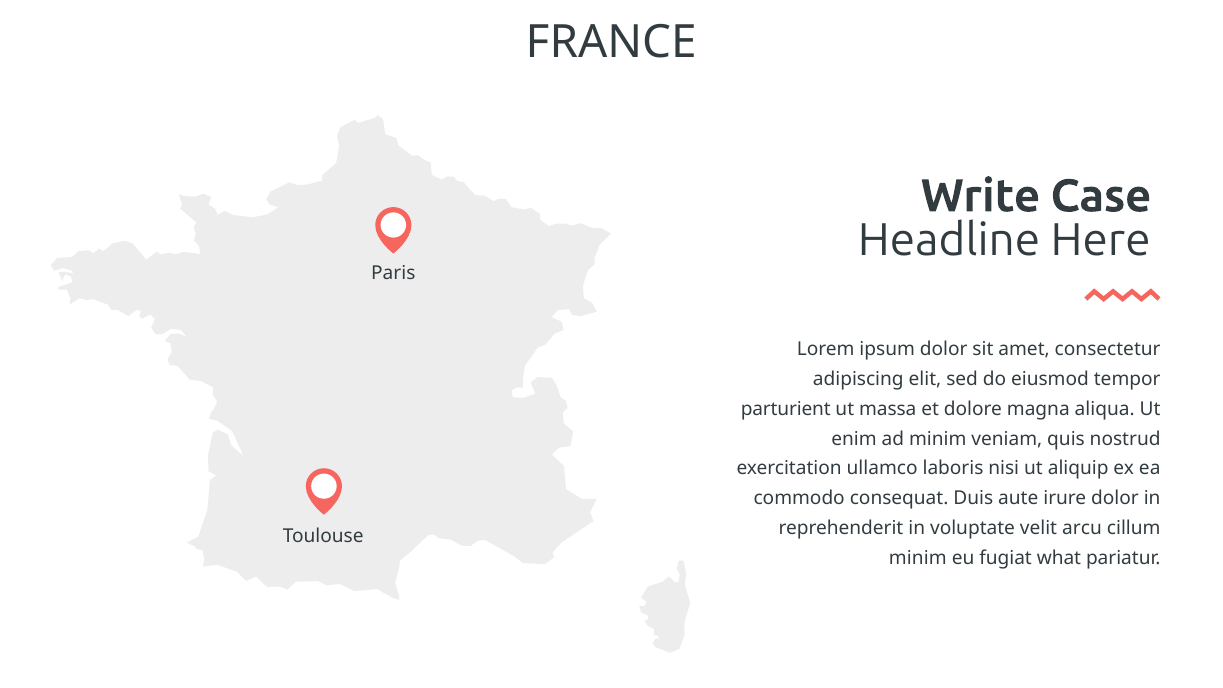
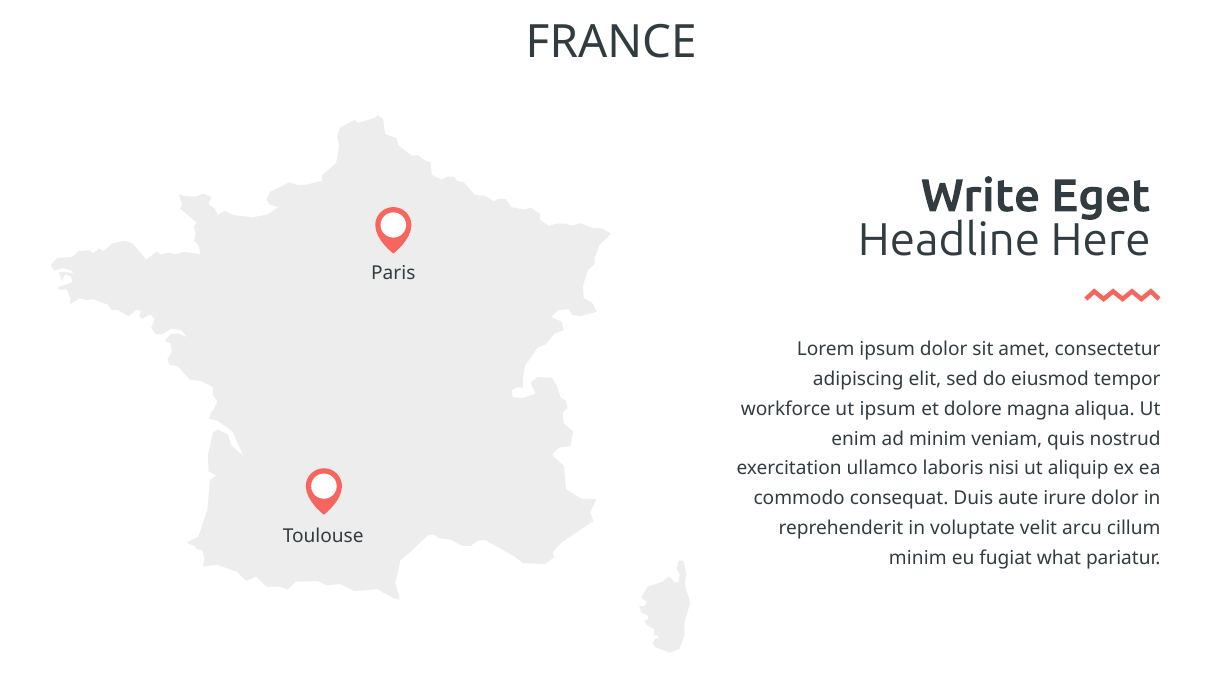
Case: Case -> Eget (1101, 196)
parturient: parturient -> workforce (786, 409)
ut massa: massa -> ipsum (888, 409)
